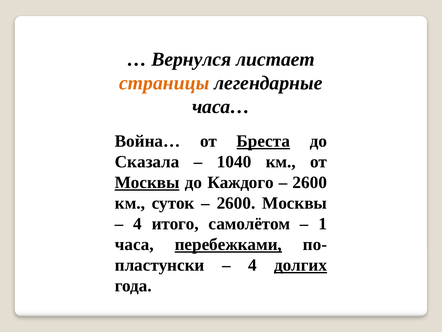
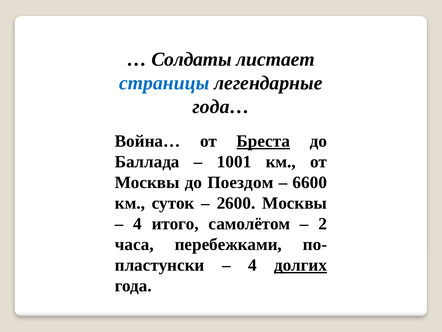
Вернулся: Вернулся -> Солдаты (191, 59)
страницы colour: orange -> blue (164, 83)
часа…: часа… -> года… (221, 106)
Сказала: Сказала -> Баллада (147, 162)
1040: 1040 -> 1001 (234, 162)
Москвы underline: present -> none (147, 182)
Каждого: Каждого -> Поездом (240, 182)
2600: 2600 -> 6600 (310, 182)
1: 1 -> 2 (323, 224)
перебежками underline: present -> none (228, 244)
